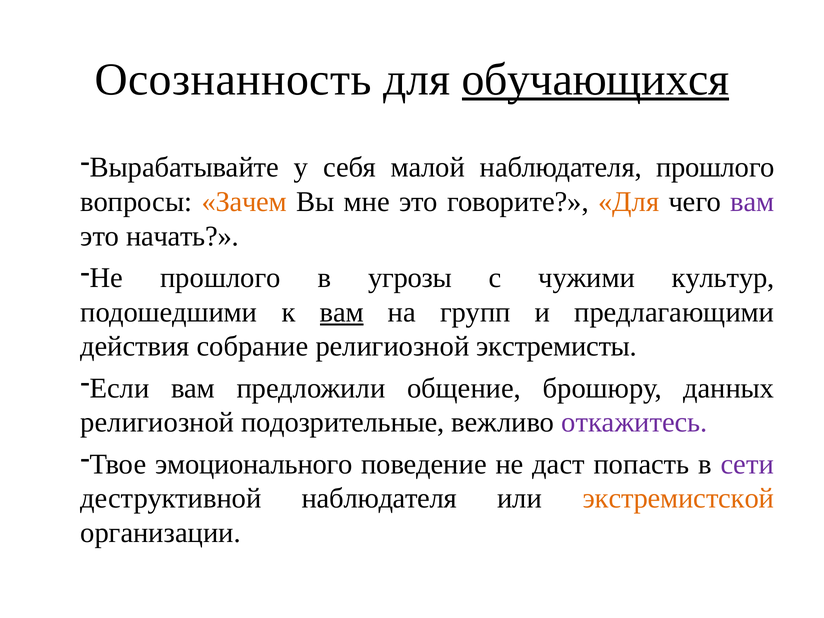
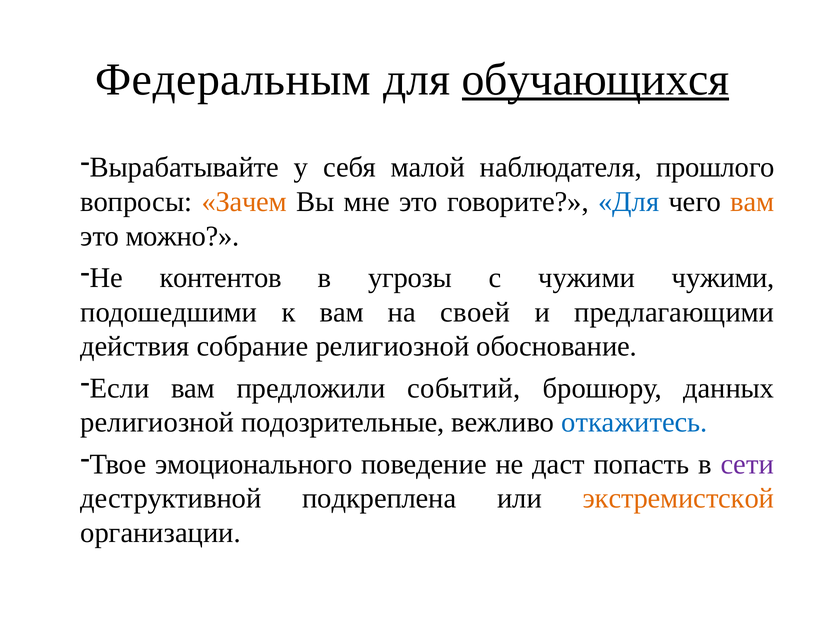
Осознанность: Осознанность -> Федеральным (233, 79)
Для colour: orange -> blue (629, 202)
вам colour: purple -> orange (752, 202)
начать: начать -> можно (183, 236)
прошлого: прошлого -> контентов (221, 278)
чужими культур: культур -> чужими (723, 278)
вам underline: present -> none (342, 312)
групп: групп -> своей (475, 312)
экстремисты: экстремисты -> обоснование (557, 346)
общение: общение -> событий (464, 388)
откажитесь colour: purple -> blue (634, 422)
деструктивной наблюдателя: наблюдателя -> подкреплена (379, 498)
